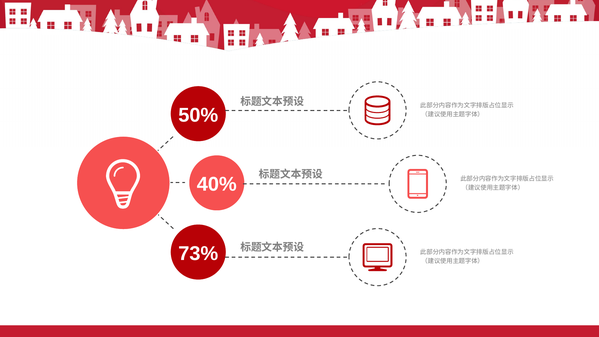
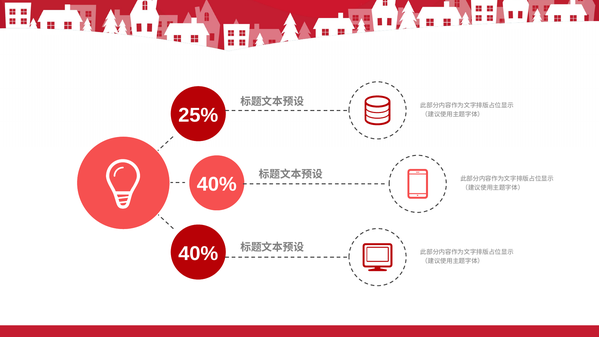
50%: 50% -> 25% (198, 115)
73%: 73% -> 40% (198, 253)
